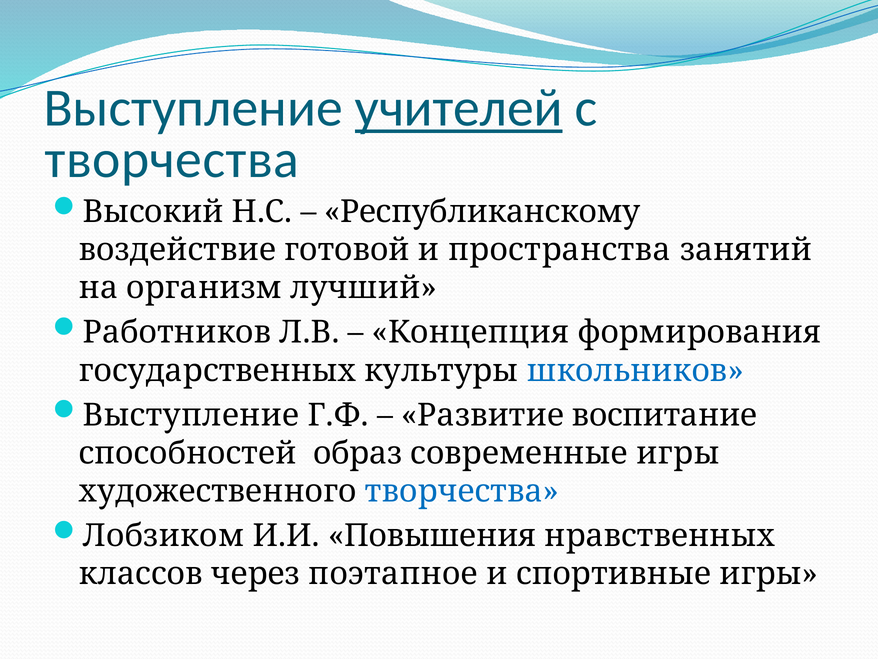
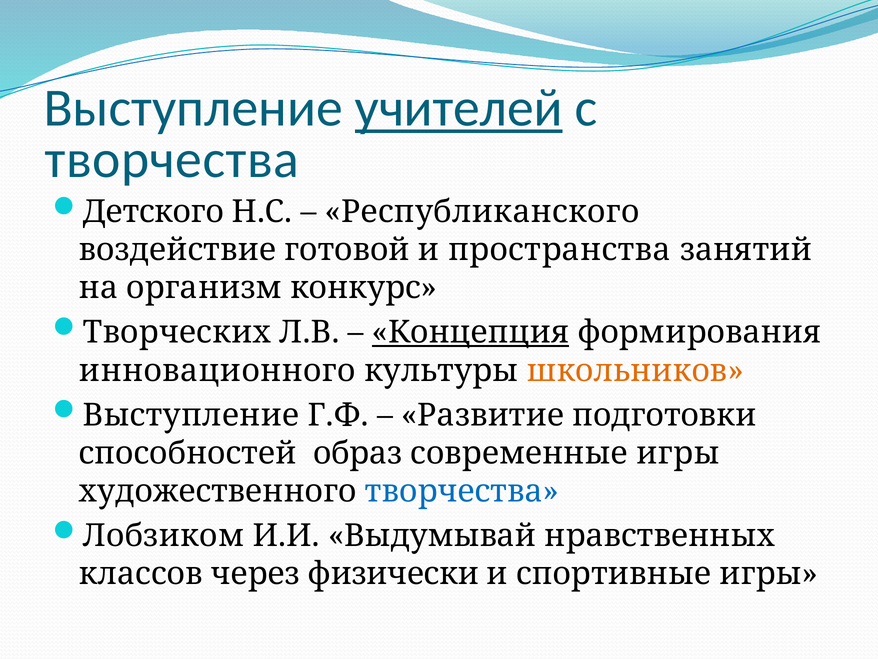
Высокий: Высокий -> Детского (153, 211)
Республиканскому: Республиканскому -> Республиканского (482, 211)
лучший: лучший -> конкурс (364, 288)
Работников: Работников -> Творческих (177, 332)
Концепция underline: none -> present (470, 332)
государственных: государственных -> инновационного (217, 370)
школьников colour: blue -> orange (635, 370)
воспитание: воспитание -> подготовки (664, 415)
Повышения: Повышения -> Выдумывай (432, 535)
поэтапное: поэтапное -> физически (393, 574)
